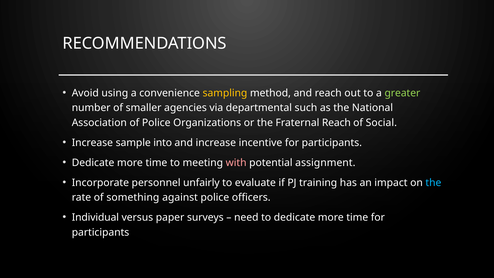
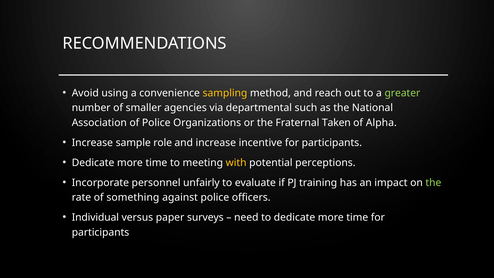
Fraternal Reach: Reach -> Taken (336, 123)
Social: Social -> Alpha (381, 123)
into: into -> role (163, 143)
with colour: pink -> yellow (236, 163)
assignment: assignment -> perceptions (325, 163)
the colour: light blue -> light green (433, 183)
